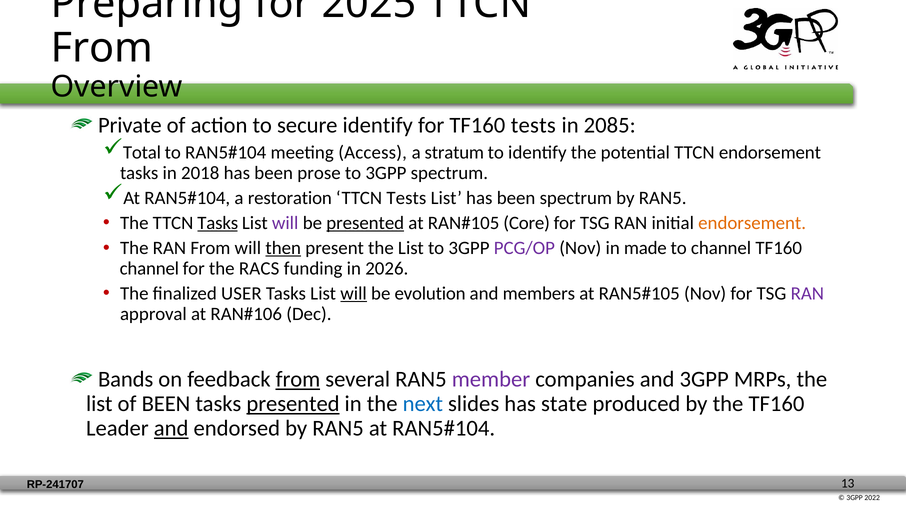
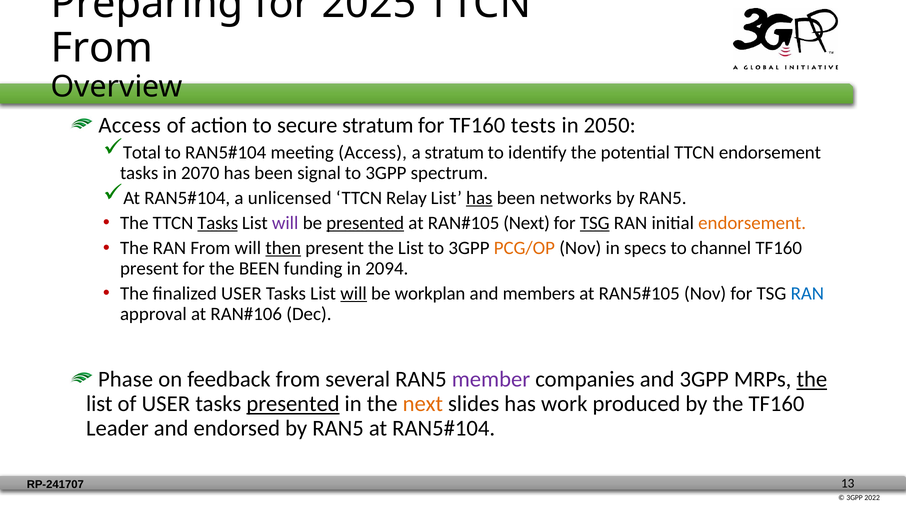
Private: Private -> Access (130, 126)
secure identify: identify -> stratum (378, 126)
2085: 2085 -> 2050 (610, 126)
2018: 2018 -> 2070 (200, 173)
prose: prose -> signal (319, 173)
restoration: restoration -> unlicensed (290, 198)
TTCN Tests: Tests -> Relay (407, 198)
has underline: none -> present (479, 198)
been spectrum: spectrum -> networks (576, 198)
Core: Core -> Next (527, 223)
TSG underline: none -> present (595, 223)
PCG/OP colour: purple -> orange (524, 248)
made: made -> specs (645, 248)
channel: channel -> present (149, 269)
the RACS: RACS -> BEEN (259, 269)
2026: 2026 -> 2094 (387, 269)
evolution: evolution -> workplan (430, 294)
RAN colour: purple -> blue (807, 294)
Bands: Bands -> Phase (126, 380)
from underline: present -> none (298, 380)
the underline: none -> present (812, 380)
of BEEN: BEEN -> USER (166, 404)
next colour: blue -> orange (423, 404)
state: state -> work (564, 404)
and underline: present -> none (171, 429)
